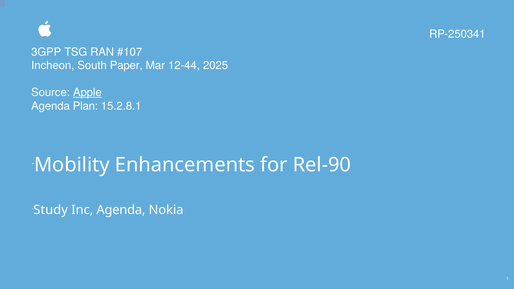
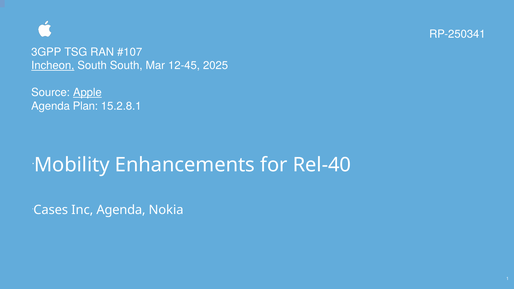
Incheon underline: none -> present (53, 66)
South Paper: Paper -> South (126, 66)
12-44: 12-44 -> 12-45 (184, 66)
Rel-90: Rel-90 -> Rel-40 (322, 165)
Study: Study -> Cases (51, 210)
